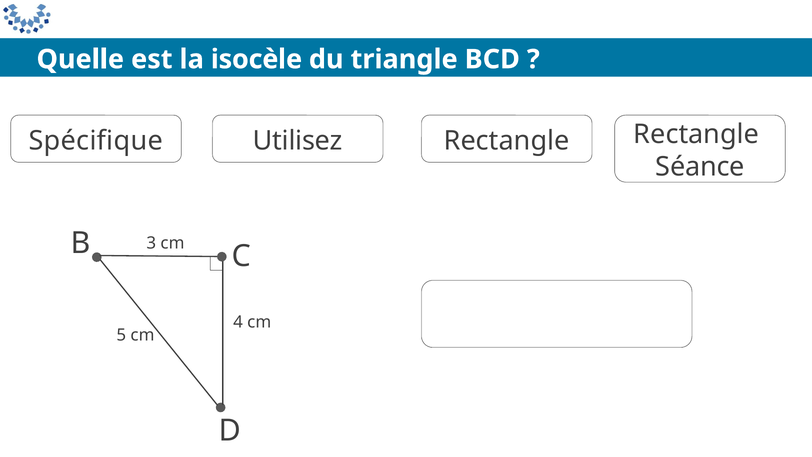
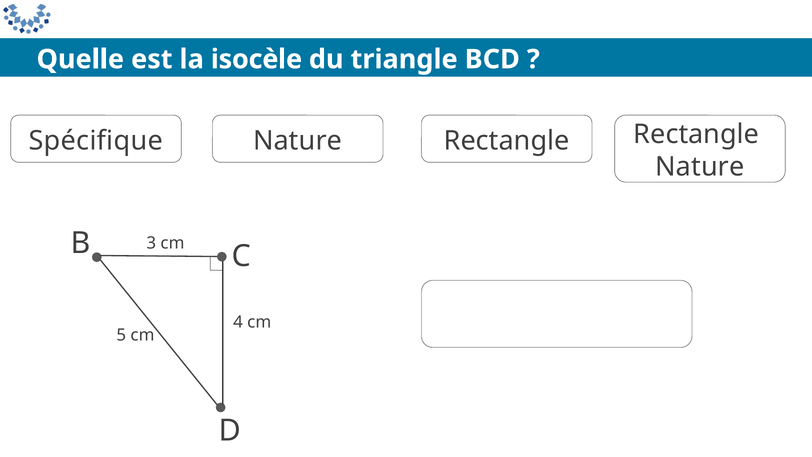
Utilisez: Utilisez -> Nature (298, 140)
Séance: Séance -> Nature (700, 167)
